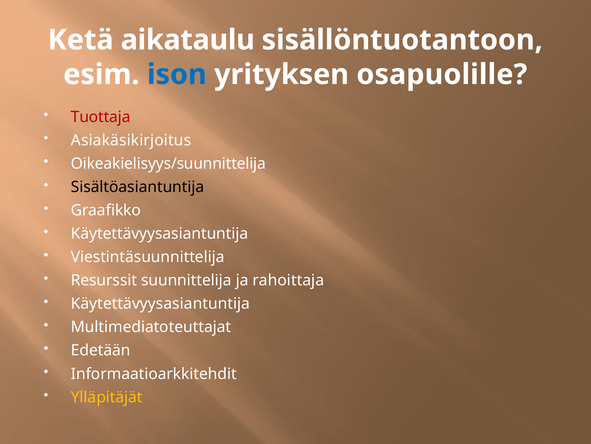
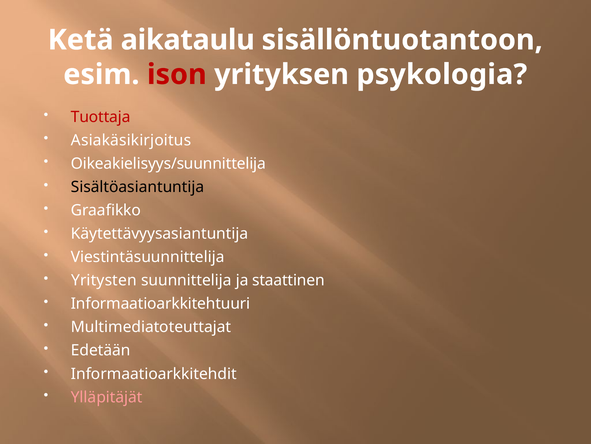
ison colour: blue -> red (177, 74)
osapuolille: osapuolille -> psykologia (442, 74)
Resurssit: Resurssit -> Yritysten (104, 280)
rahoittaja: rahoittaja -> staattinen (288, 280)
Käytettävyysasiantuntija: Käytettävyysasiantuntija -> Informaatioarkkitehtuuri (161, 303)
Ylläpitäjät colour: yellow -> pink (107, 397)
